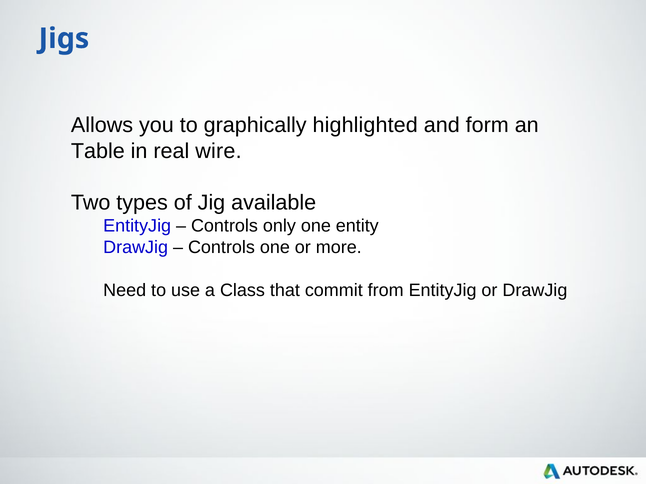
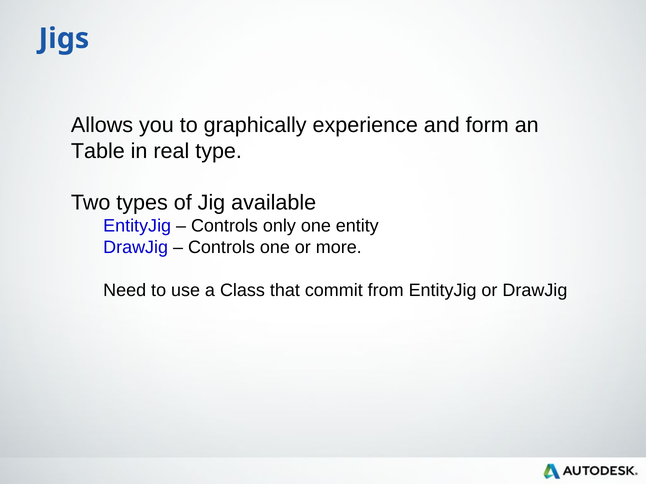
highlighted: highlighted -> experience (365, 125)
wire: wire -> type (219, 151)
